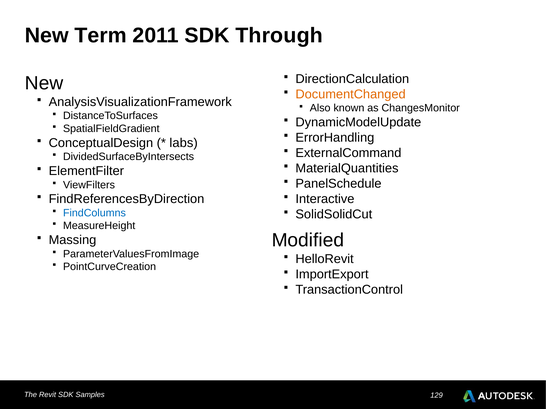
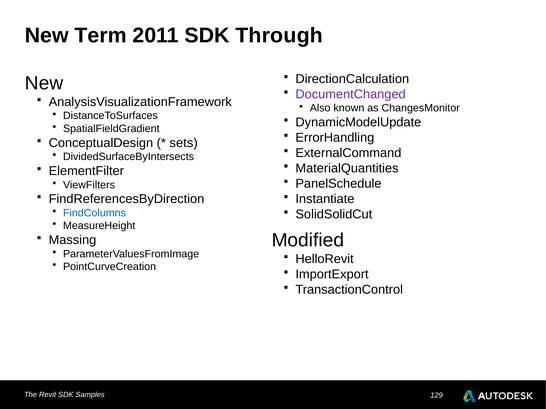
DocumentChanged colour: orange -> purple (351, 94)
labs: labs -> sets (184, 143)
Interactive: Interactive -> Instantiate (325, 199)
